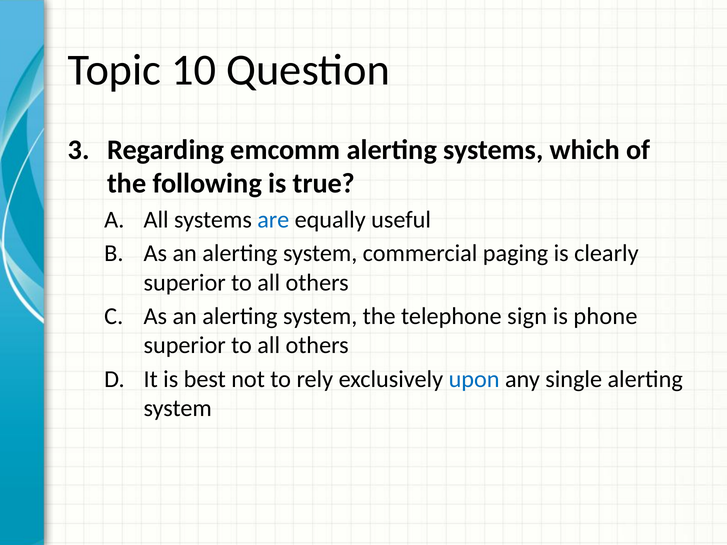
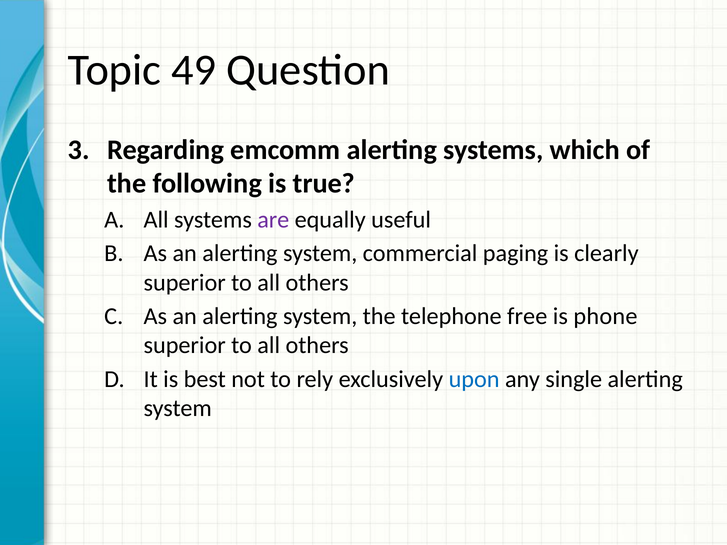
10: 10 -> 49 (194, 70)
are colour: blue -> purple (273, 220)
sign: sign -> free (527, 317)
